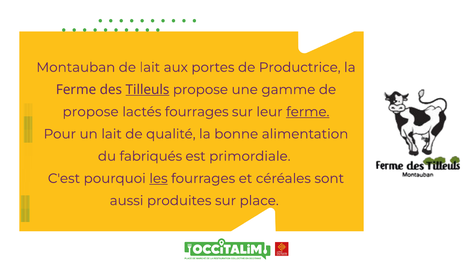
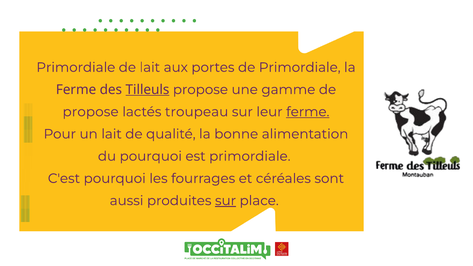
Montauban: Montauban -> Primordiale (76, 67)
de Productrice: Productrice -> Primordiale (300, 67)
lactés fourrages: fourrages -> troupeau (197, 112)
du fabriqués: fabriqués -> pourquoi (151, 156)
les underline: present -> none (158, 179)
sur underline: none -> present (225, 201)
